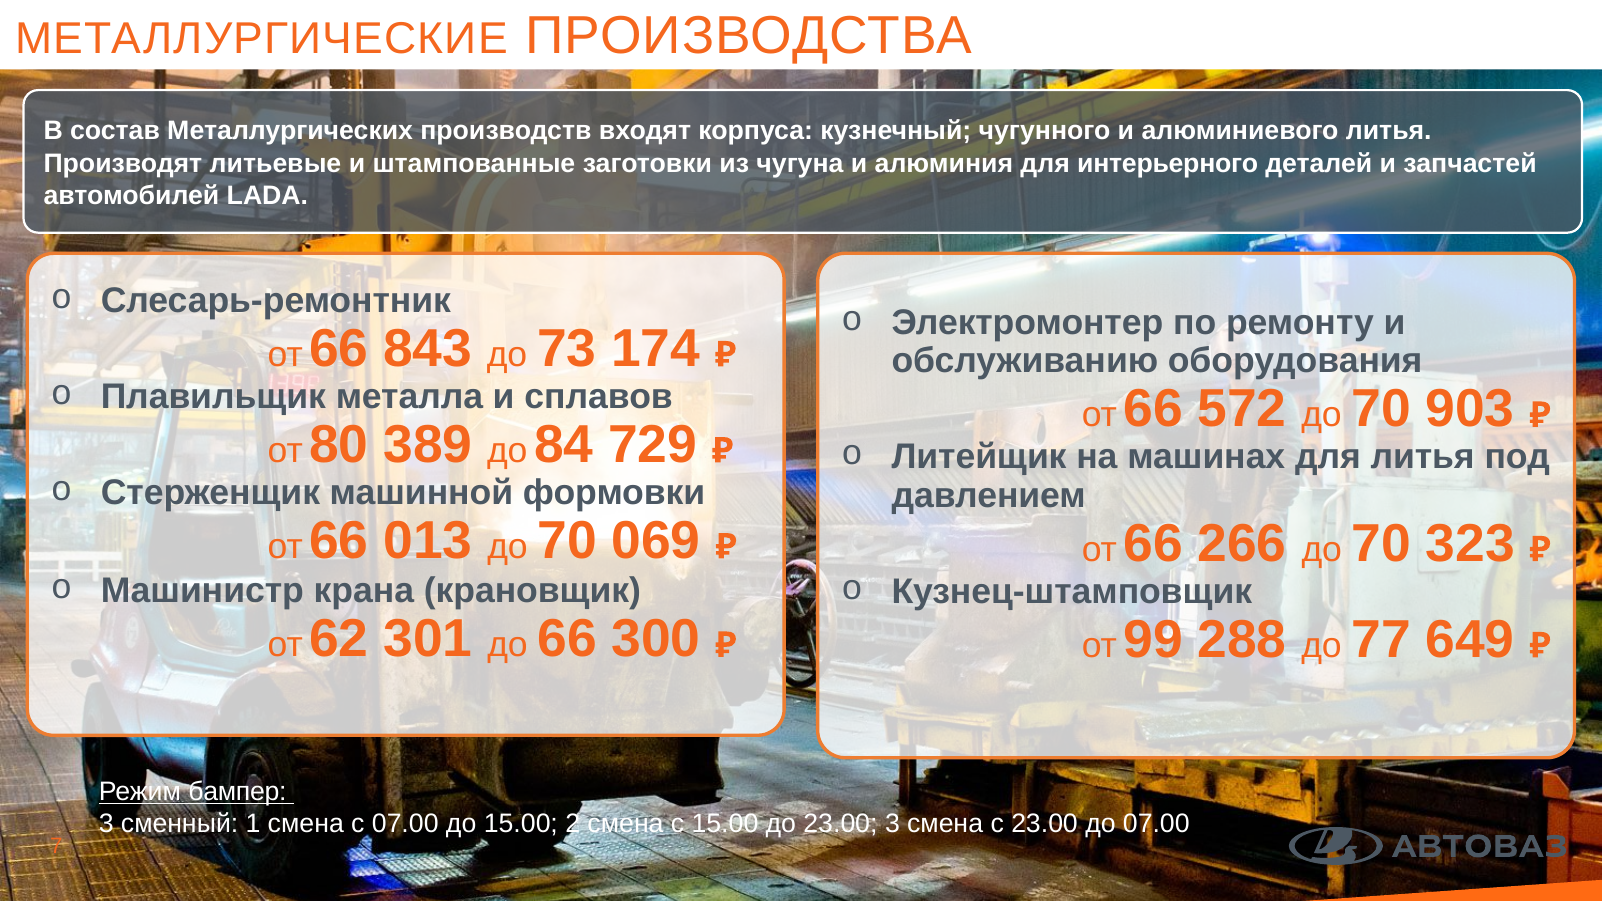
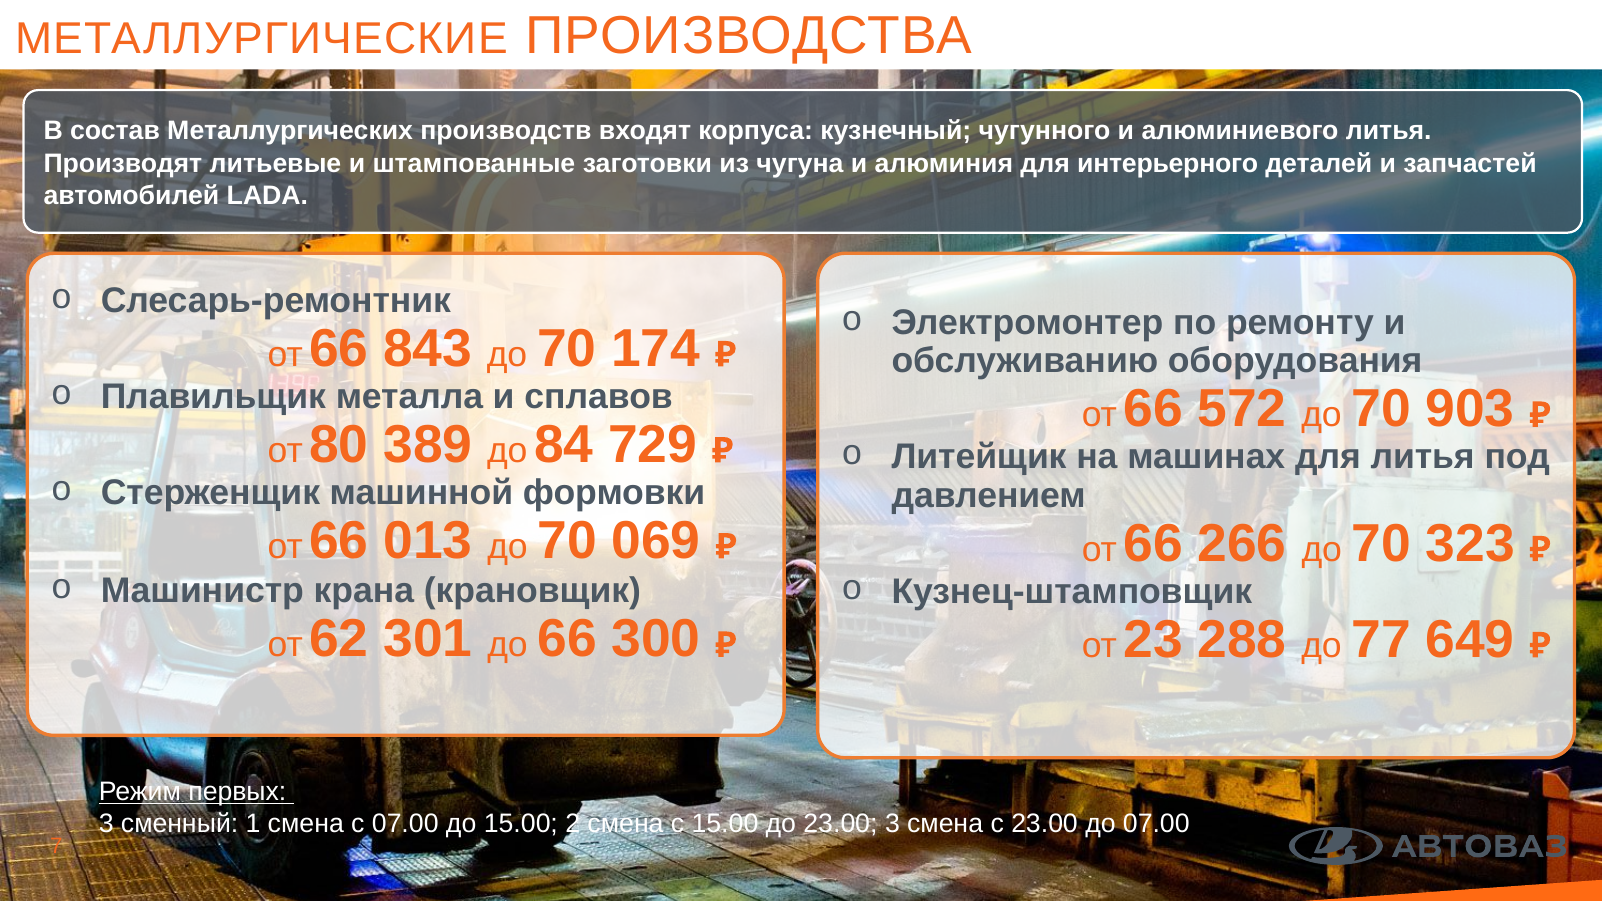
843 до 73: 73 -> 70 (567, 349)
99: 99 -> 23 (1153, 640)
бампер: бампер -> первых (237, 792)
